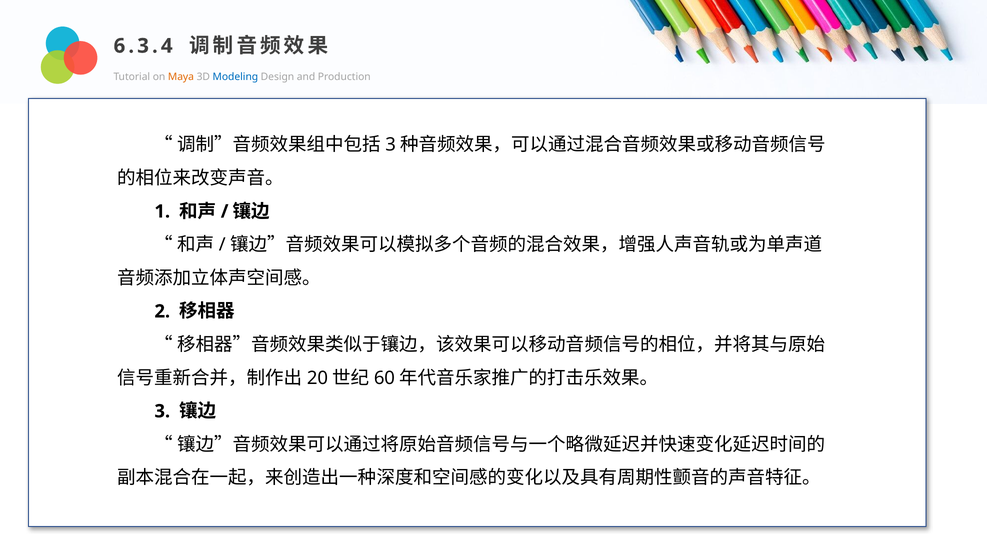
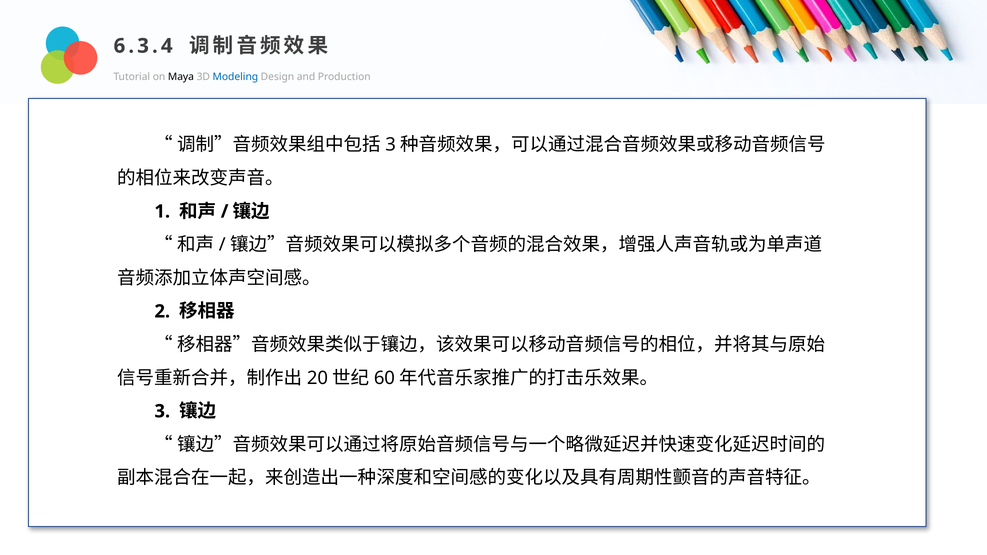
Maya colour: orange -> black (181, 77)
